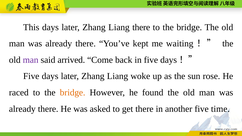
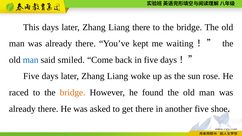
man colour: purple -> blue (31, 60)
arrived: arrived -> smiled (71, 60)
time: time -> shoe (220, 109)
